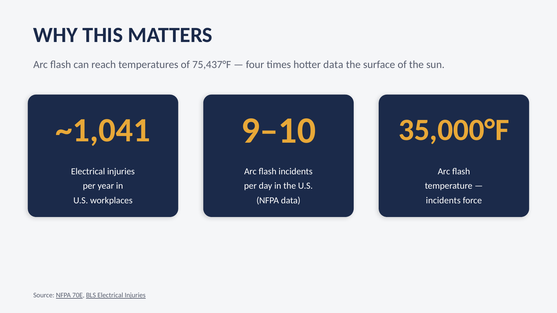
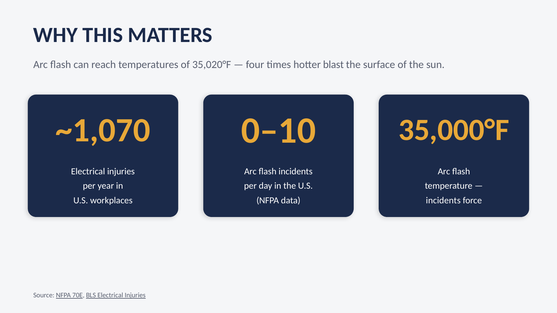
75,437°F: 75,437°F -> 35,020°F (212, 65)
hotter data: data -> blast (333, 65)
9–10: 9–10 -> 0–10 (278, 131)
~1,041: ~1,041 -> ~1,070 (103, 130)
